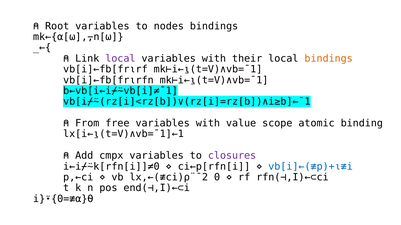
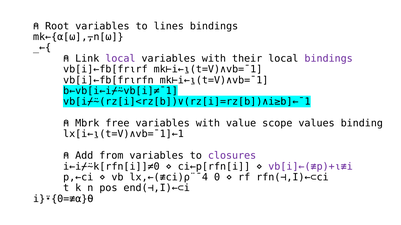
nodes: nodes -> lines (169, 26)
bindings colour: orange -> purple (329, 59)
From: From -> Mbrk (87, 124)
atomic: atomic -> values (317, 124)
cmpx: cmpx -> from (111, 156)
vb[i]←(≢p)+⍳≢i colour: blue -> purple (311, 167)
lx,←(≢ci)⍴¨¯2: lx,←(≢ci)⍴¨¯2 -> lx,←(≢ci)⍴¨¯4 (169, 178)
